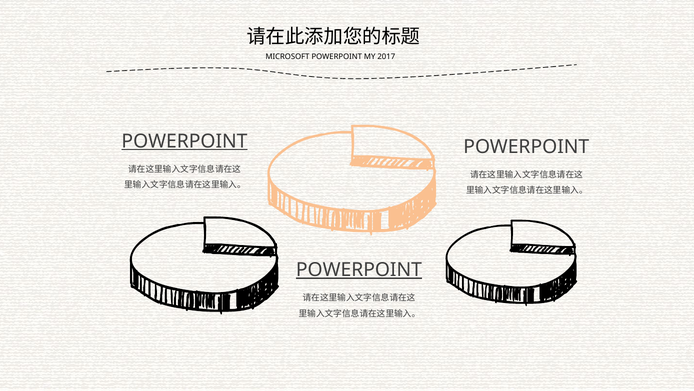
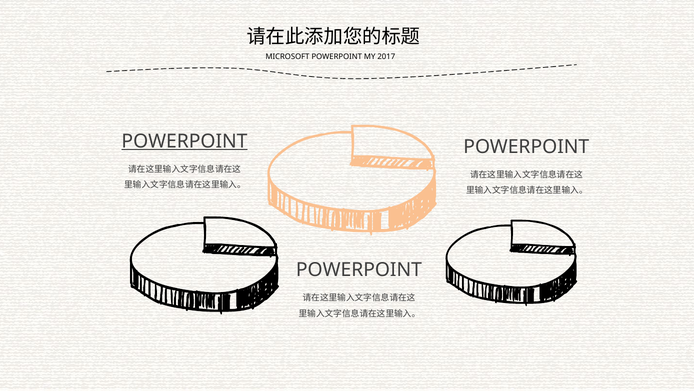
POWERPOINT underline: present -> none (359, 270)
